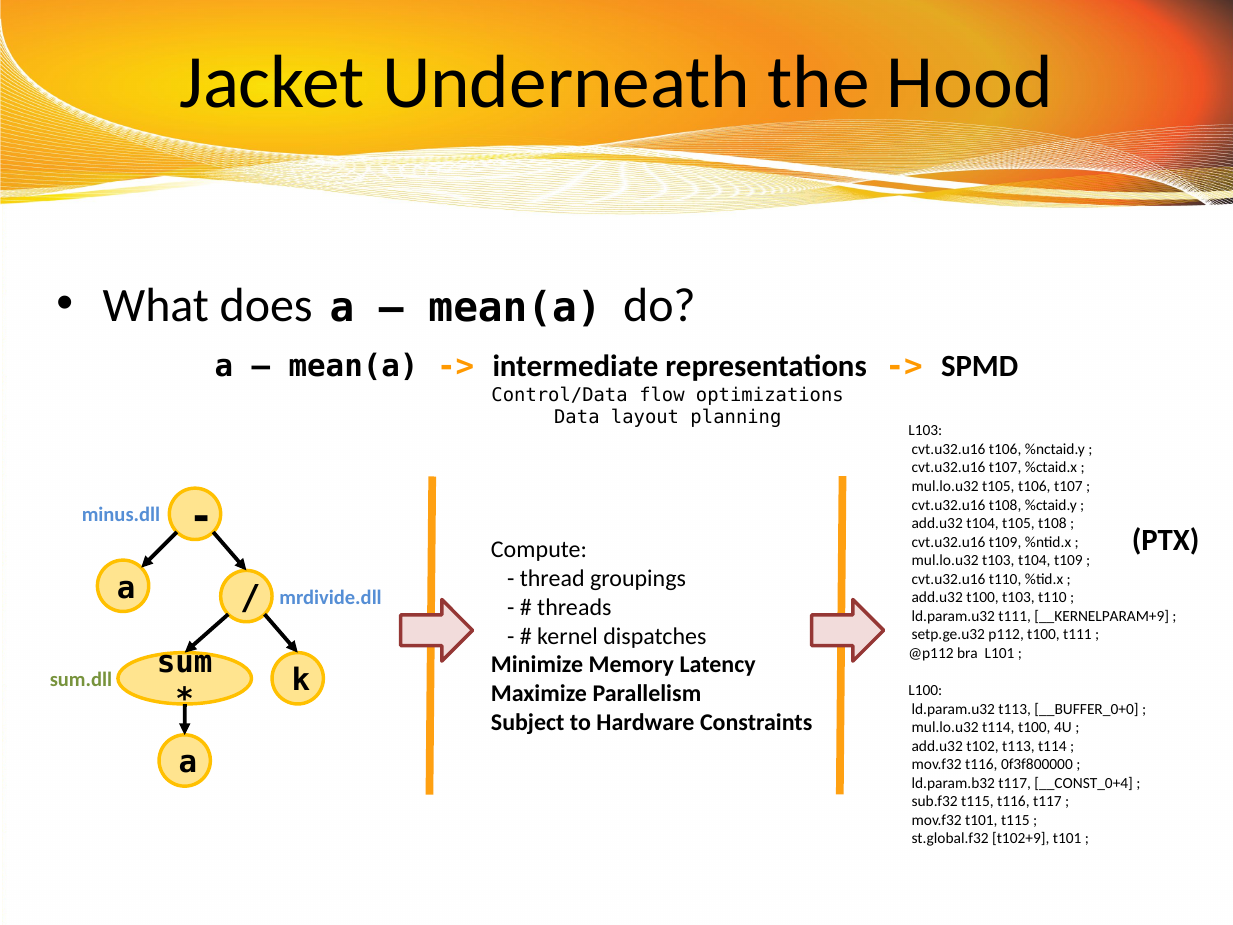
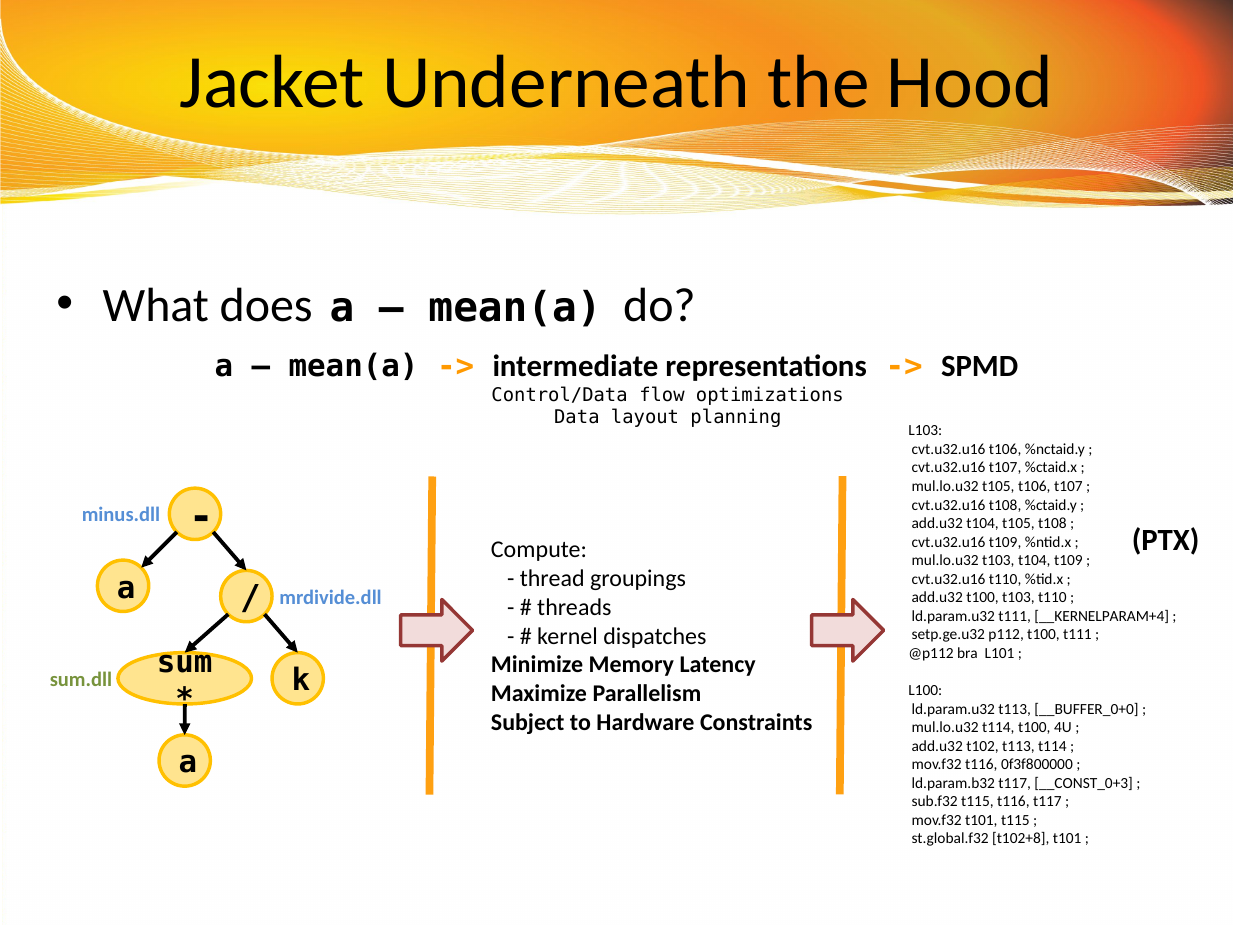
__KERNELPARAM+9: __KERNELPARAM+9 -> __KERNELPARAM+4 (1102, 616)
__CONST_0+4: __CONST_0+4 -> __CONST_0+3 (1084, 783)
t102+9: t102+9 -> t102+8 (1021, 839)
